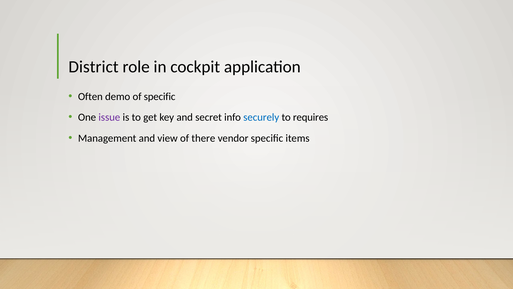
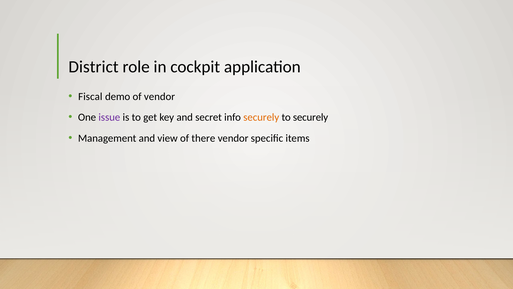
Often: Often -> Fiscal (90, 96)
of specific: specific -> vendor (160, 96)
securely colour: blue -> orange (261, 117)
to requires: requires -> securely (311, 117)
